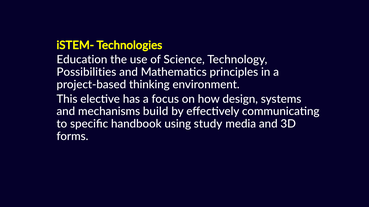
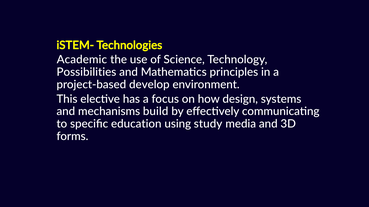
Education: Education -> Academic (82, 60)
thinking: thinking -> develop (149, 85)
handbook: handbook -> education (136, 124)
